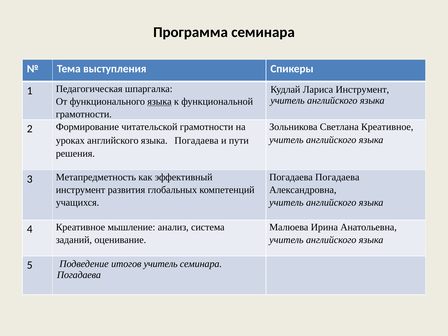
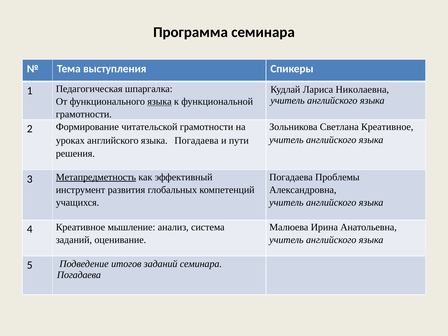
Лариса Инструмент: Инструмент -> Николаевна (362, 89)
Погадаева Погадаева: Погадаева -> Проблемы (337, 177)
Метапредметность underline: none -> present (96, 177)
итогов учитель: учитель -> заданий (161, 264)
